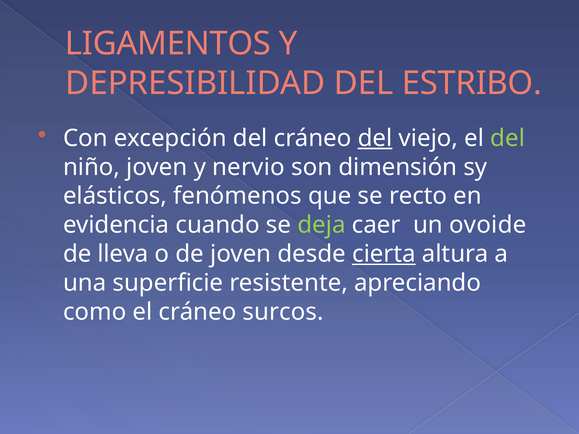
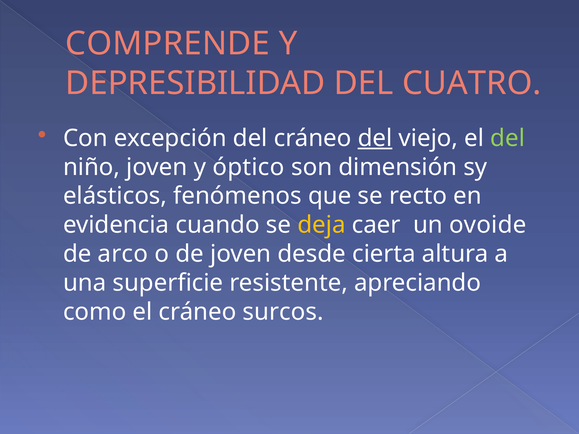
LIGAMENTOS: LIGAMENTOS -> COMPRENDE (168, 44)
ESTRIBO: ESTRIBO -> CUATRO (472, 83)
nervio: nervio -> óptico (248, 167)
deja colour: light green -> yellow (321, 225)
lleva: lleva -> arco (123, 254)
cierta underline: present -> none (384, 254)
